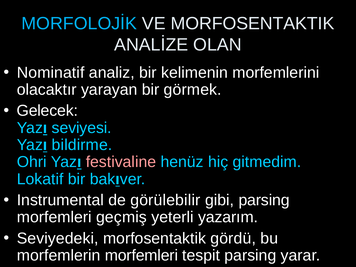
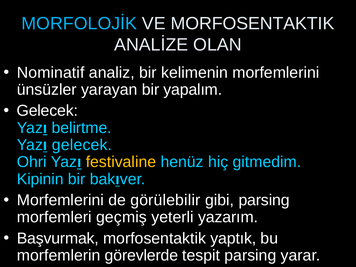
olacaktır: olacaktır -> ünsüzler (47, 90)
görmek: görmek -> yapalım (193, 90)
seviyesi: seviyesi -> belirtme (82, 128)
Yazı bildirme: bildirme -> gelecek (82, 145)
festivaline colour: pink -> yellow (121, 162)
Lokatif: Lokatif -> Kipinin (40, 179)
Instrumental: Instrumental -> Morfemlerini (60, 200)
Seviyedeki: Seviyedeki -> Başvurmak (58, 238)
gördü: gördü -> yaptık (233, 238)
morfemlerin morfemleri: morfemleri -> görevlerde (141, 255)
